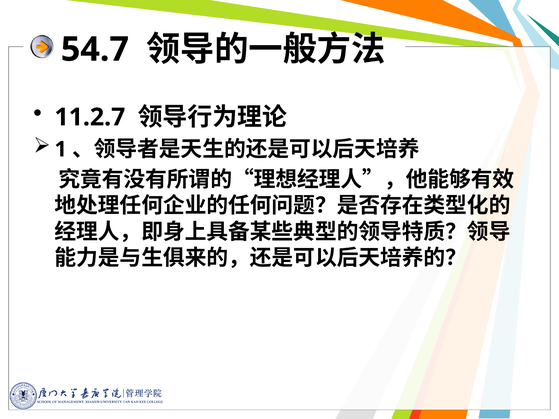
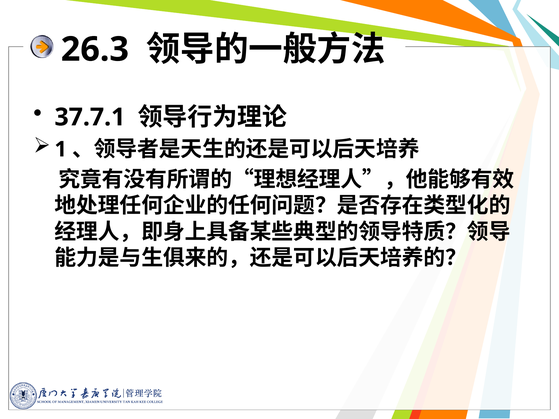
54.7: 54.7 -> 26.3 (95, 49)
11.2.7: 11.2.7 -> 37.7.1 (90, 117)
